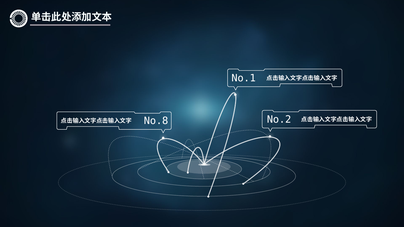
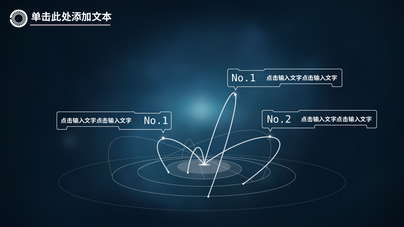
No.8: No.8 -> No.1 (156, 121)
